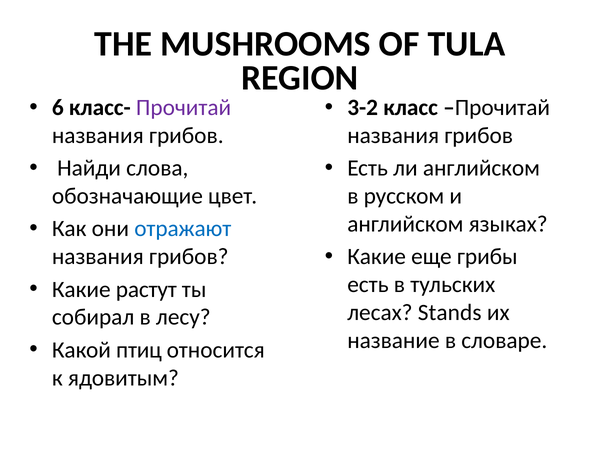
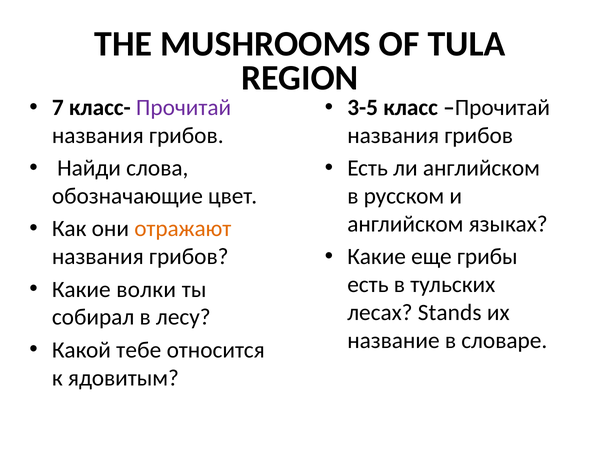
6: 6 -> 7 (58, 108)
3-2: 3-2 -> 3-5 (363, 108)
отражают colour: blue -> orange (183, 229)
растут: растут -> волки (146, 289)
птиц: птиц -> тебе (139, 350)
